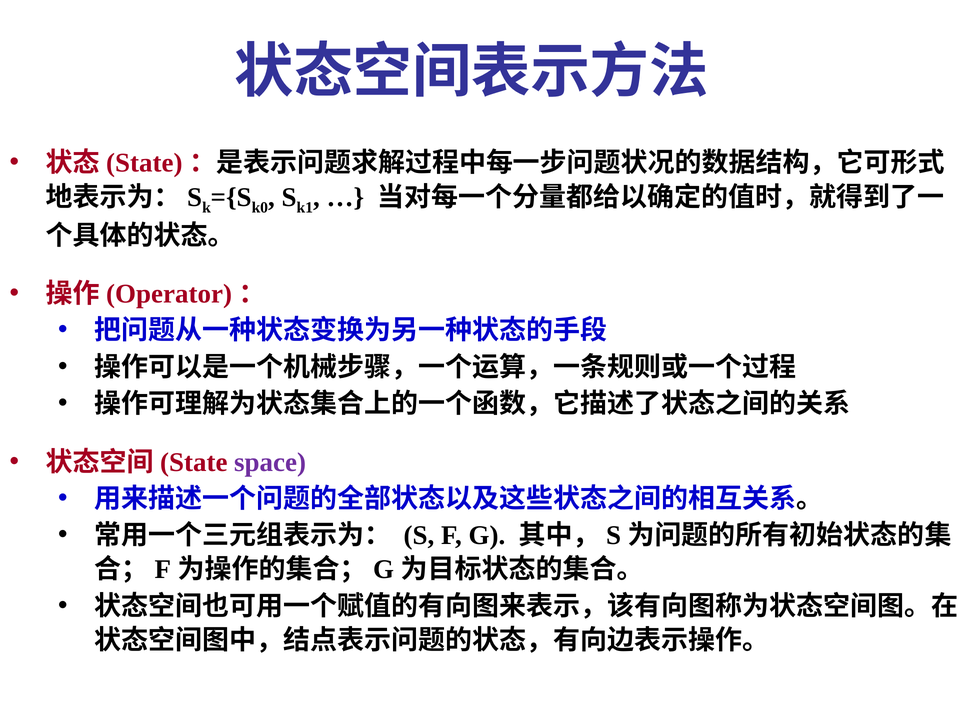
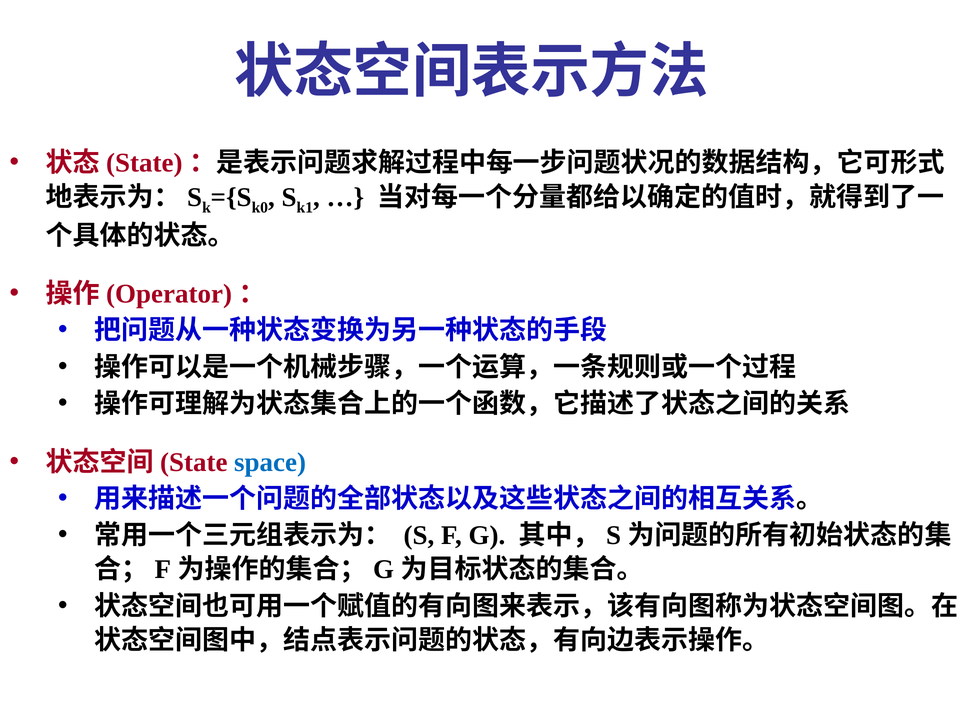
space colour: purple -> blue (270, 462)
